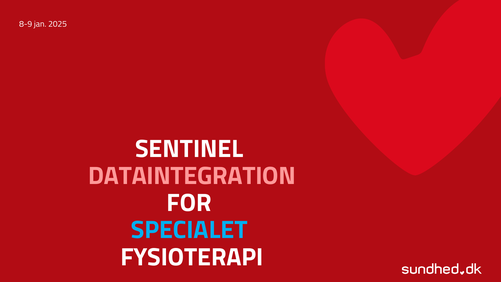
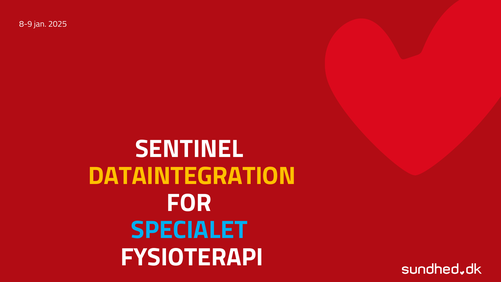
DATAINTEGRATION colour: pink -> yellow (192, 176)
